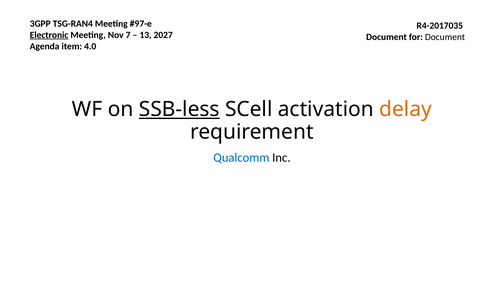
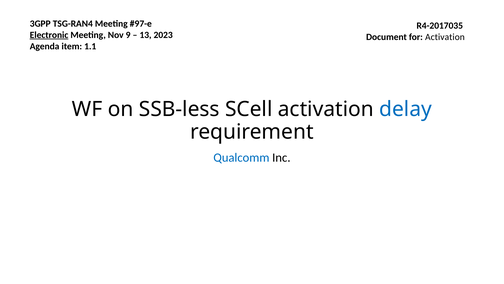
7: 7 -> 9 (128, 35)
2027: 2027 -> 2023 (163, 35)
for Document: Document -> Activation (445, 37)
4.0: 4.0 -> 1.1 (90, 46)
SSB-less underline: present -> none (179, 109)
delay colour: orange -> blue (406, 109)
